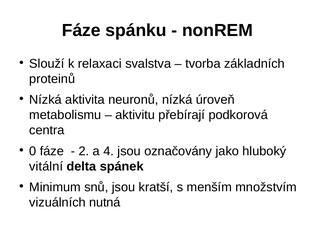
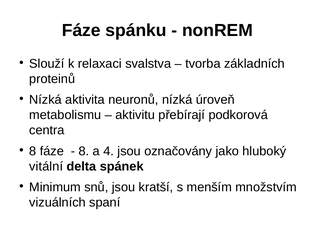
0: 0 -> 8 (33, 151)
2: 2 -> 8 (84, 151)
nutná: nutná -> spaní (105, 203)
